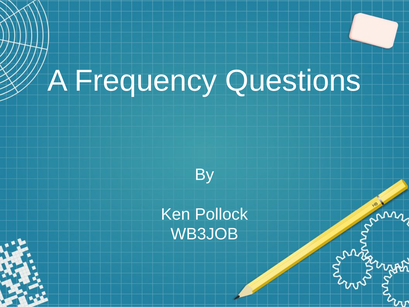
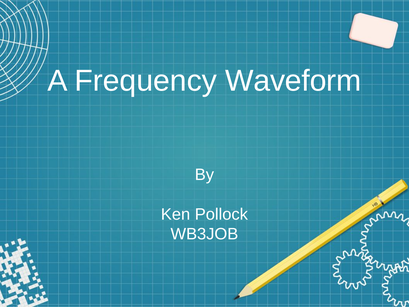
Questions: Questions -> Waveform (293, 81)
